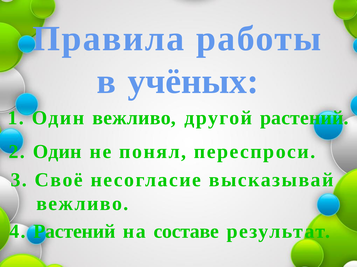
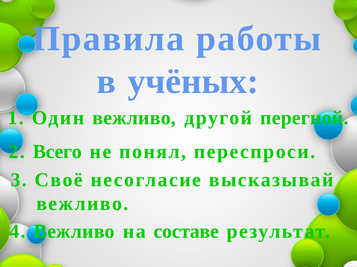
другой растений: растений -> перегной (304, 118)
2 Один: Один -> Всего (57, 152)
4 Растений: Растений -> Вежливо (74, 232)
